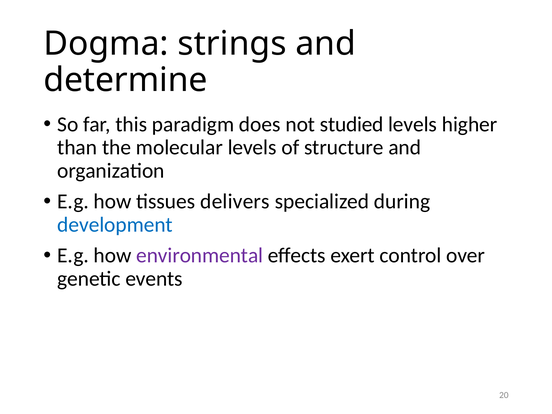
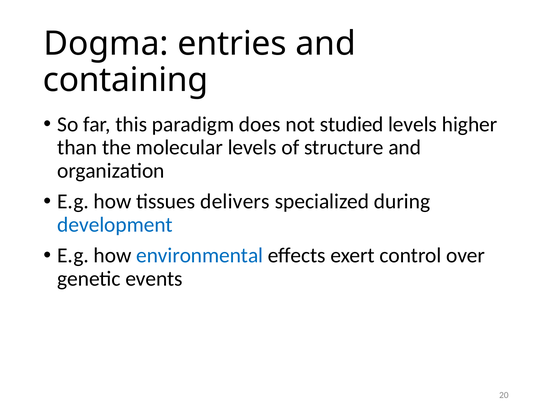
strings: strings -> entries (232, 44)
determine: determine -> containing (126, 80)
environmental colour: purple -> blue (200, 255)
